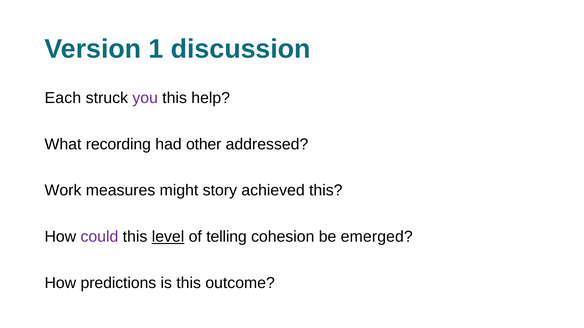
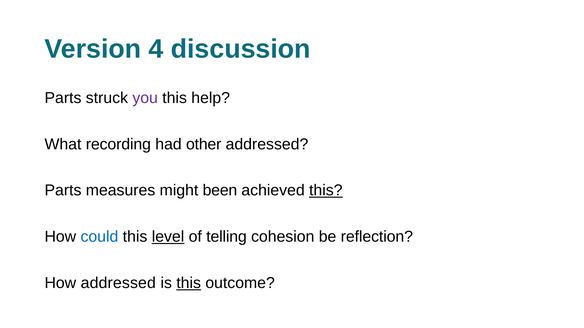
1: 1 -> 4 (156, 49)
Each: Each -> Parts (63, 98)
Work: Work -> Parts (63, 191)
story: story -> been (220, 191)
this underline: none -> present (326, 191)
could colour: purple -> blue (99, 237)
emerged: emerged -> reflection (377, 237)
How predictions: predictions -> addressed (118, 283)
this underline: none -> present (189, 283)
